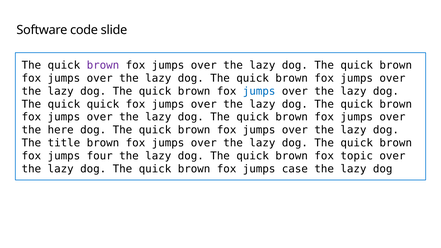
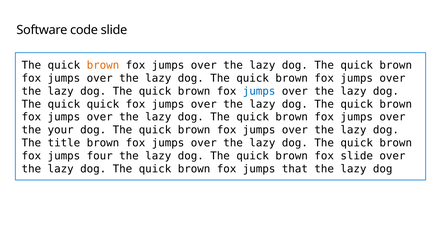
brown colour: purple -> orange (103, 65)
here: here -> your (61, 130)
fox topic: topic -> slide (357, 156)
case: case -> that (295, 169)
